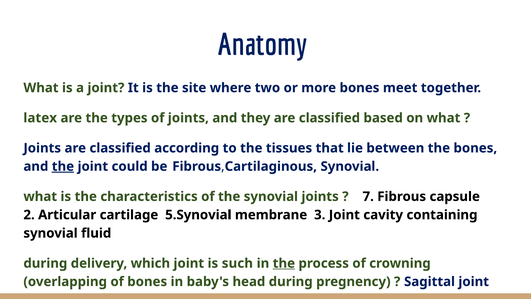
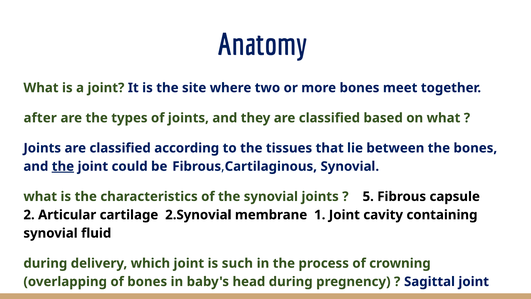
latex: latex -> after (40, 118)
7: 7 -> 5 (368, 196)
5.Synovial: 5.Synovial -> 2.Synovial (198, 215)
3: 3 -> 1 (320, 215)
the underline: present -> none (284, 263)
